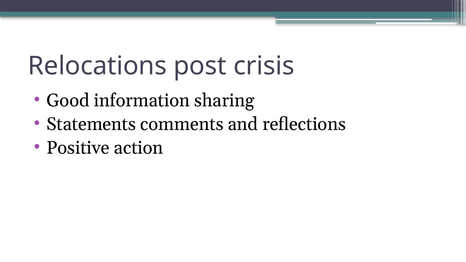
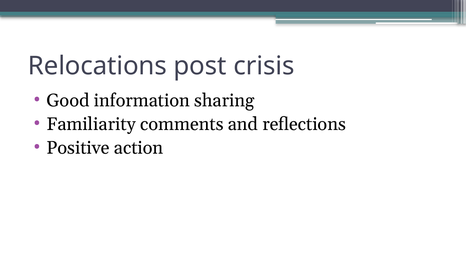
Statements: Statements -> Familiarity (91, 124)
